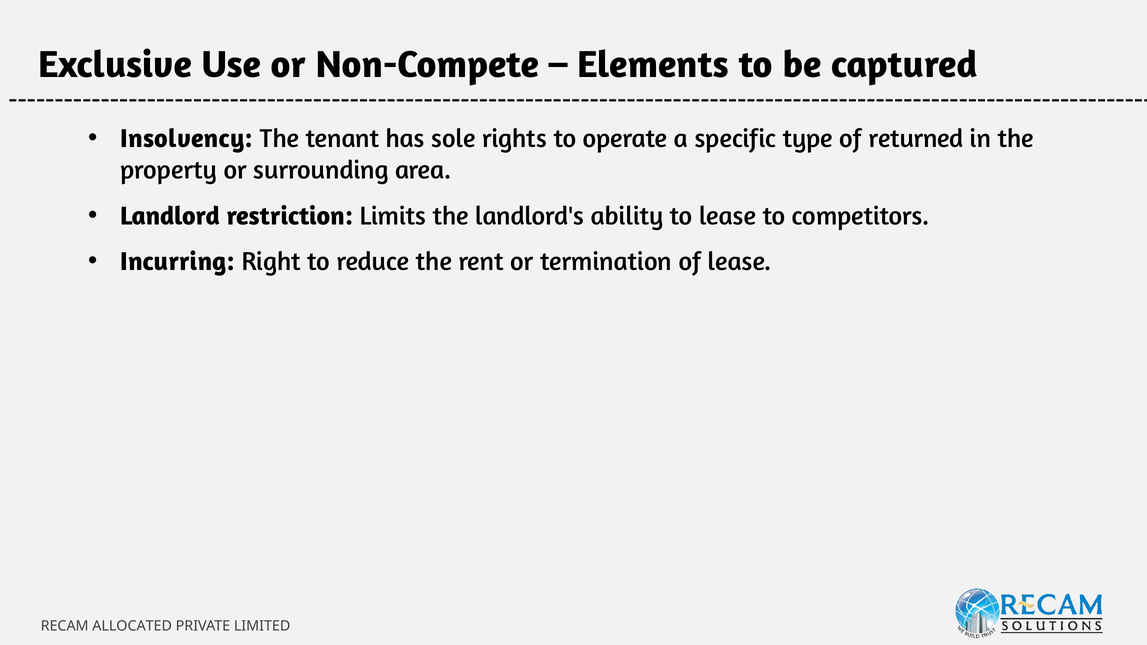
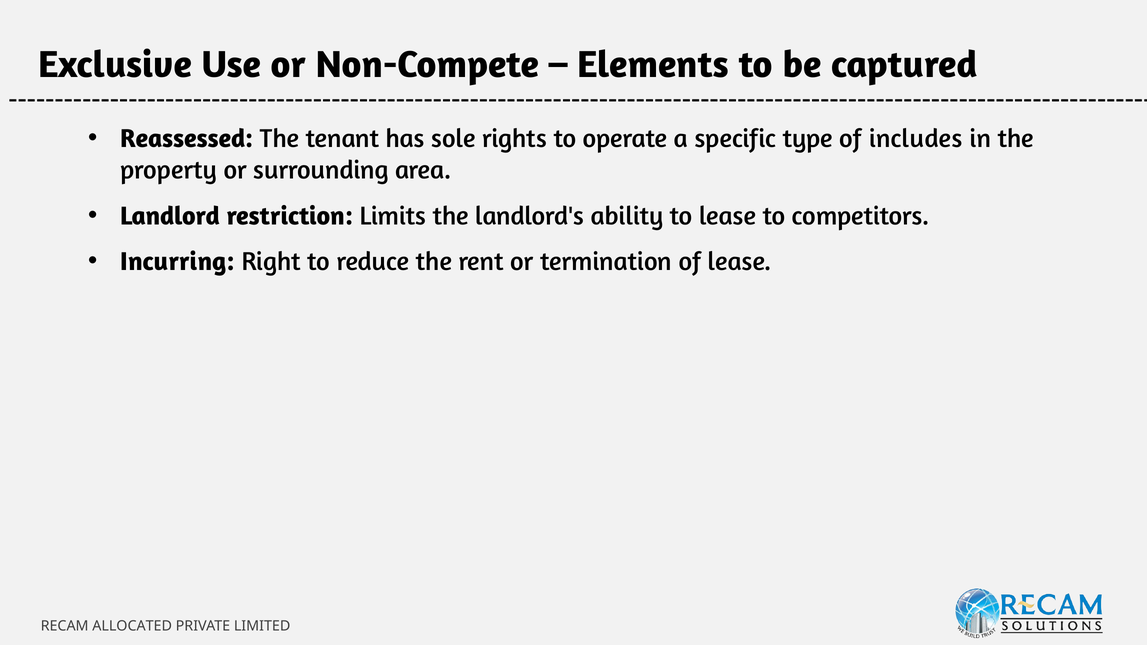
Insolvency: Insolvency -> Reassessed (187, 139)
returned: returned -> includes (916, 139)
